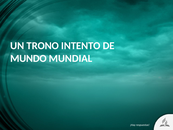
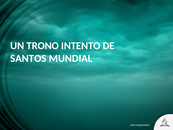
MUNDO: MUNDO -> SANTOS (28, 58)
